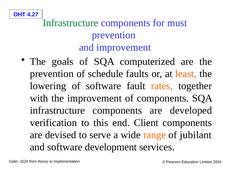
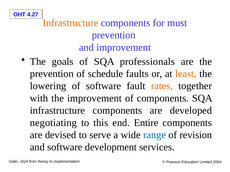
Infrastructure colour: green -> orange (70, 23)
computerized: computerized -> professionals (147, 62)
verification: verification -> negotiating (53, 123)
Client: Client -> Entire (146, 123)
range colour: orange -> blue (155, 135)
jubilant: jubilant -> revision (196, 135)
